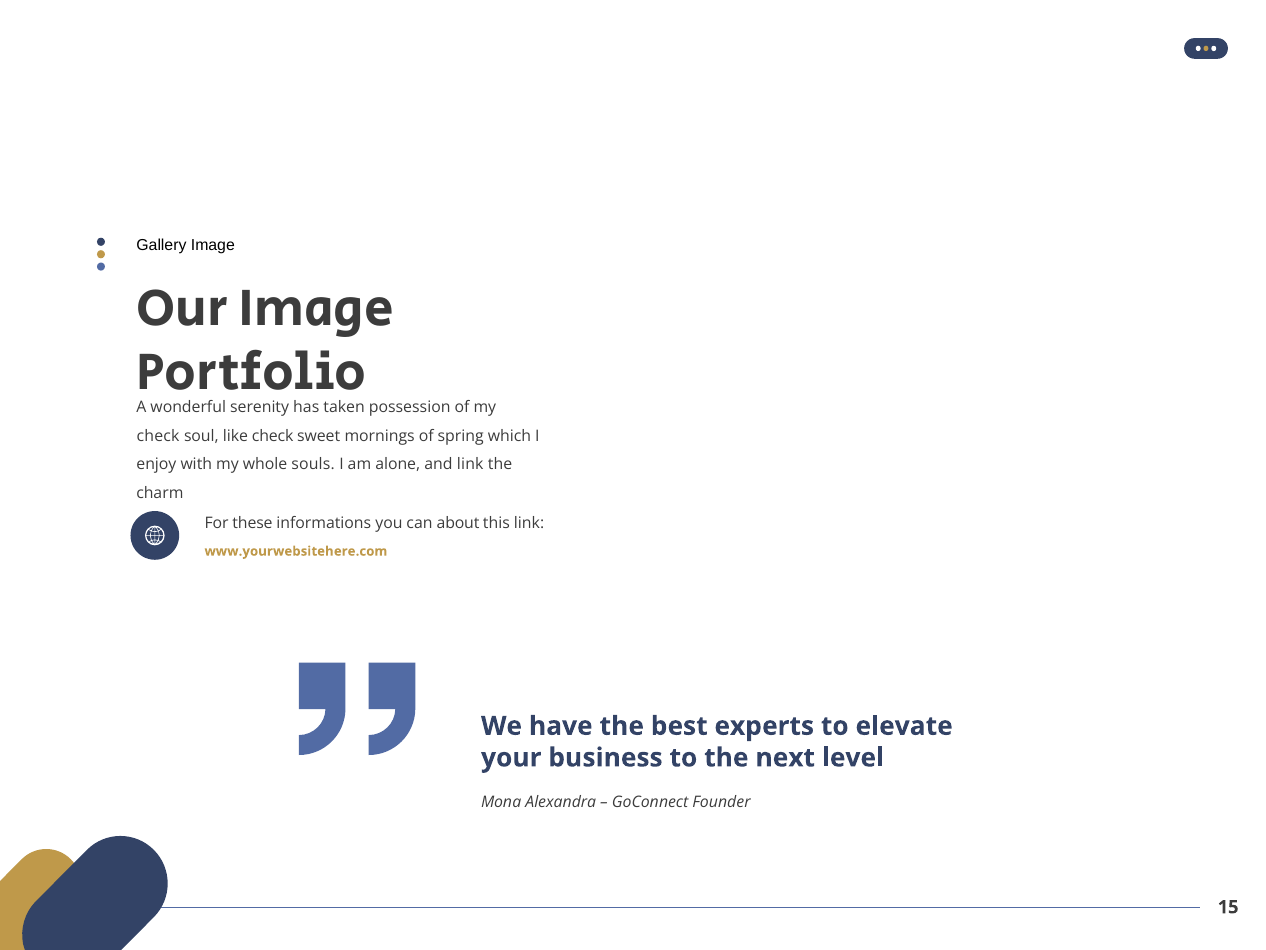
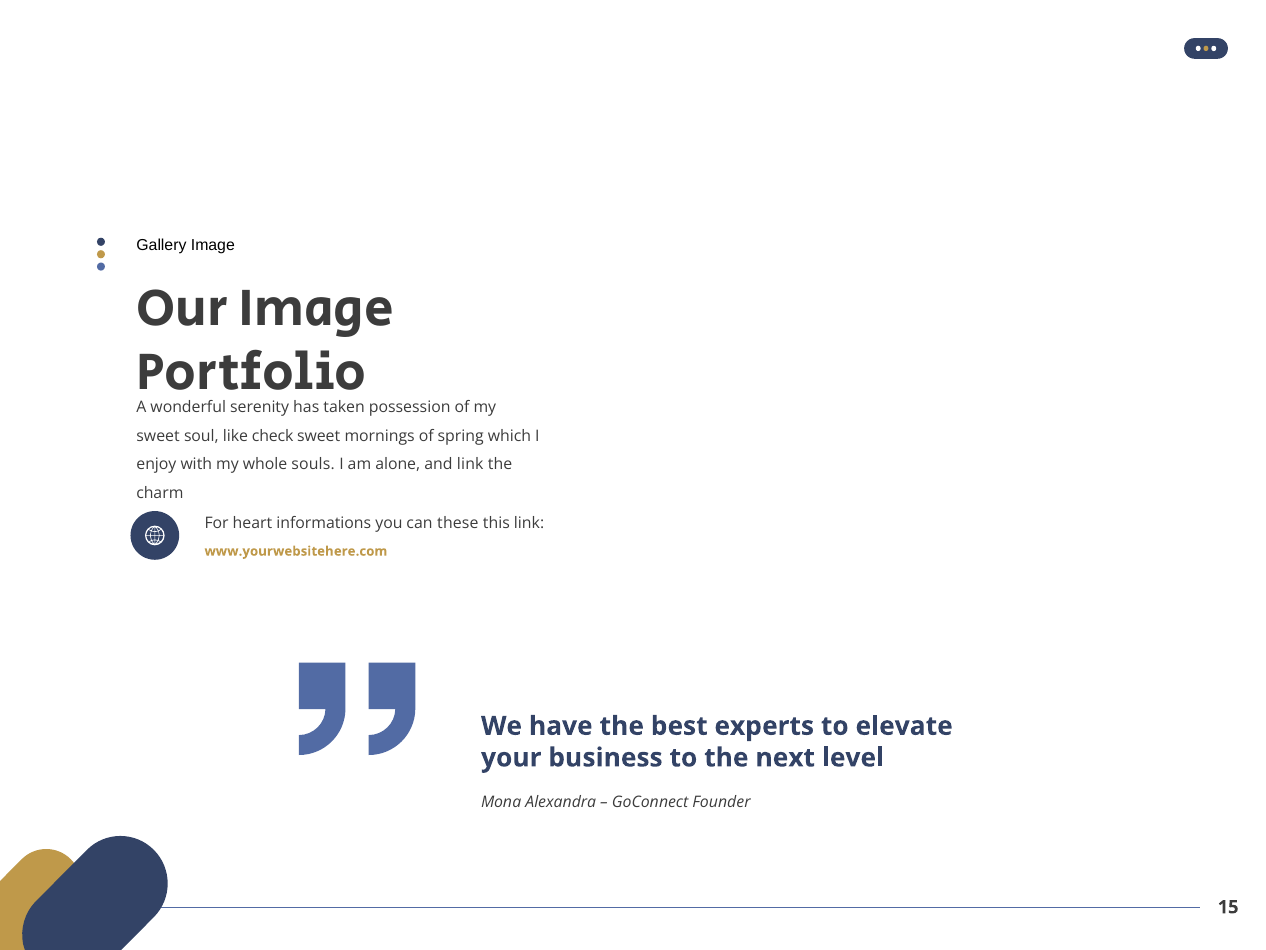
check: check -> sweet (158, 436)
these: these -> heart (252, 523)
about: about -> these (458, 523)
